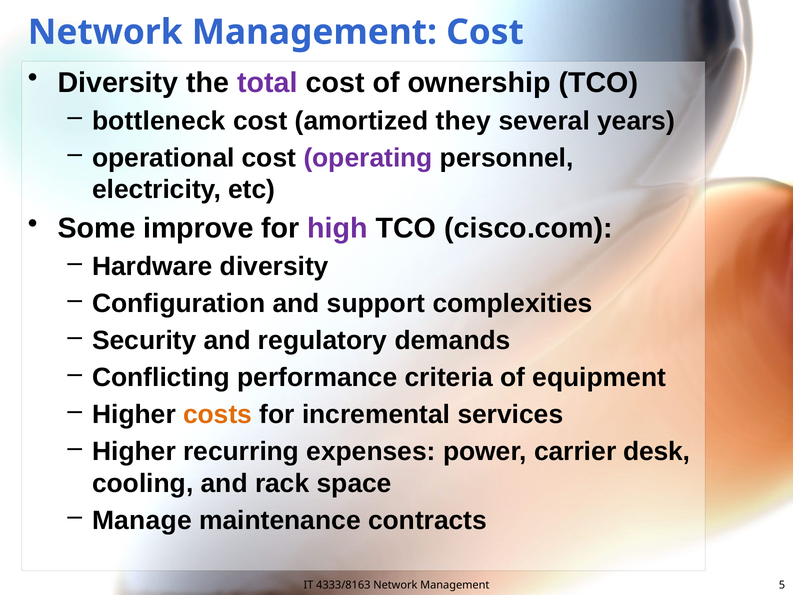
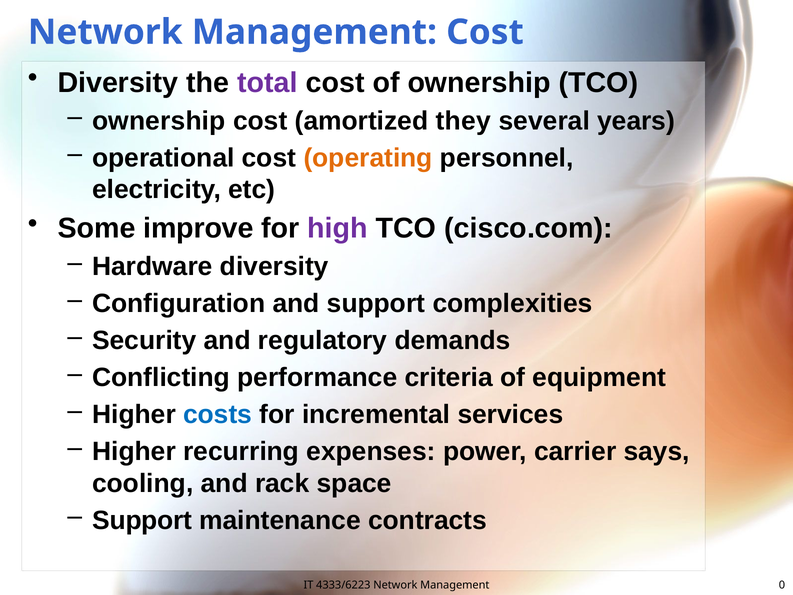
bottleneck: bottleneck -> ownership (159, 121)
operating colour: purple -> orange (368, 158)
costs colour: orange -> blue (218, 415)
desk: desk -> says (657, 452)
Manage: Manage -> Support (142, 520)
4333/8163: 4333/8163 -> 4333/6223 (343, 585)
5: 5 -> 0 (782, 585)
